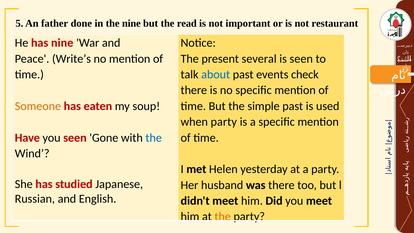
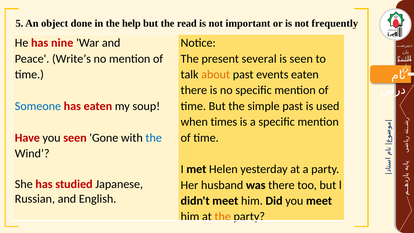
father: father -> object (55, 23)
the nine: nine -> help (131, 23)
restaurant: restaurant -> frequently (335, 23)
about colour: blue -> orange (216, 74)
events check: check -> eaten (305, 74)
Someone colour: orange -> blue (38, 106)
when party: party -> times (224, 122)
